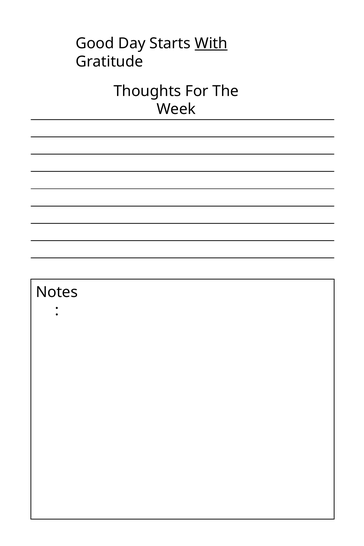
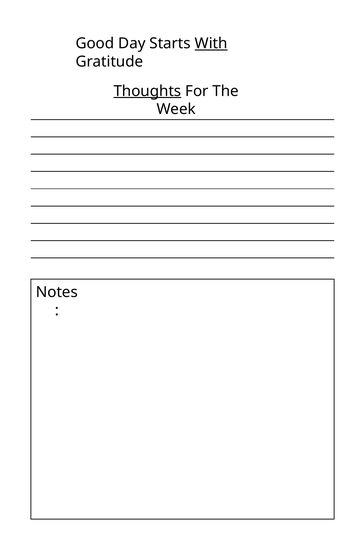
Thoughts underline: none -> present (147, 91)
